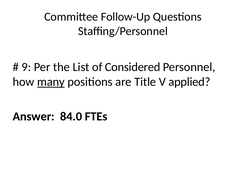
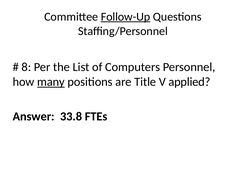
Follow-Up underline: none -> present (126, 17)
9: 9 -> 8 (26, 67)
Considered: Considered -> Computers (133, 67)
84.0: 84.0 -> 33.8 (71, 116)
